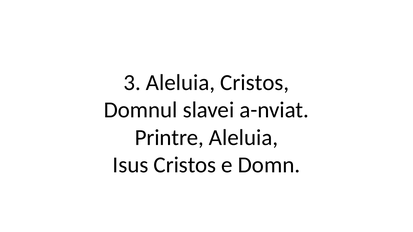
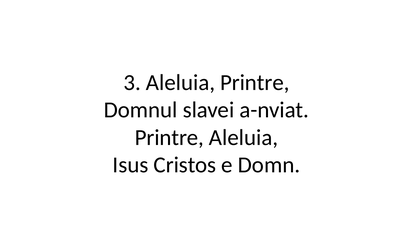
Aleluia Cristos: Cristos -> Printre (255, 83)
